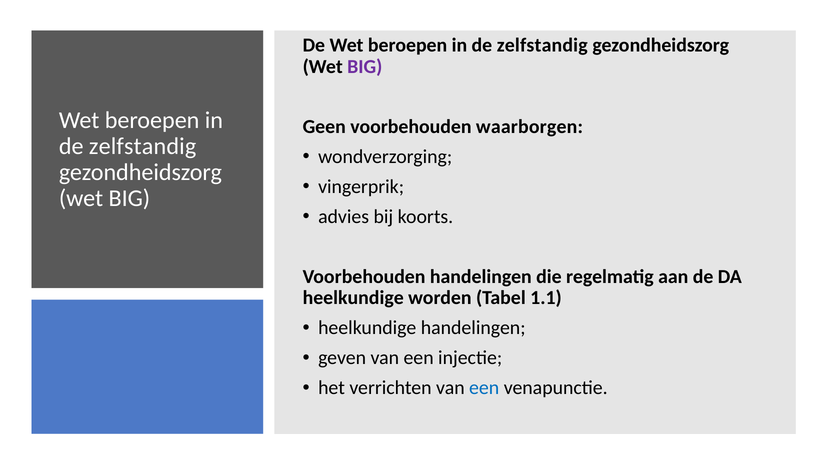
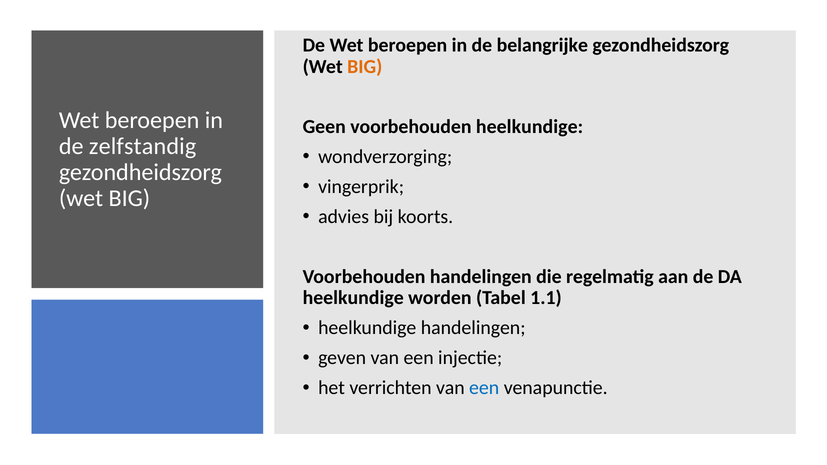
zelfstandig: zelfstandig -> belangrijke (542, 45)
BIG colour: purple -> orange (365, 67)
voorbehouden waarborgen: waarborgen -> heelkundige (530, 127)
